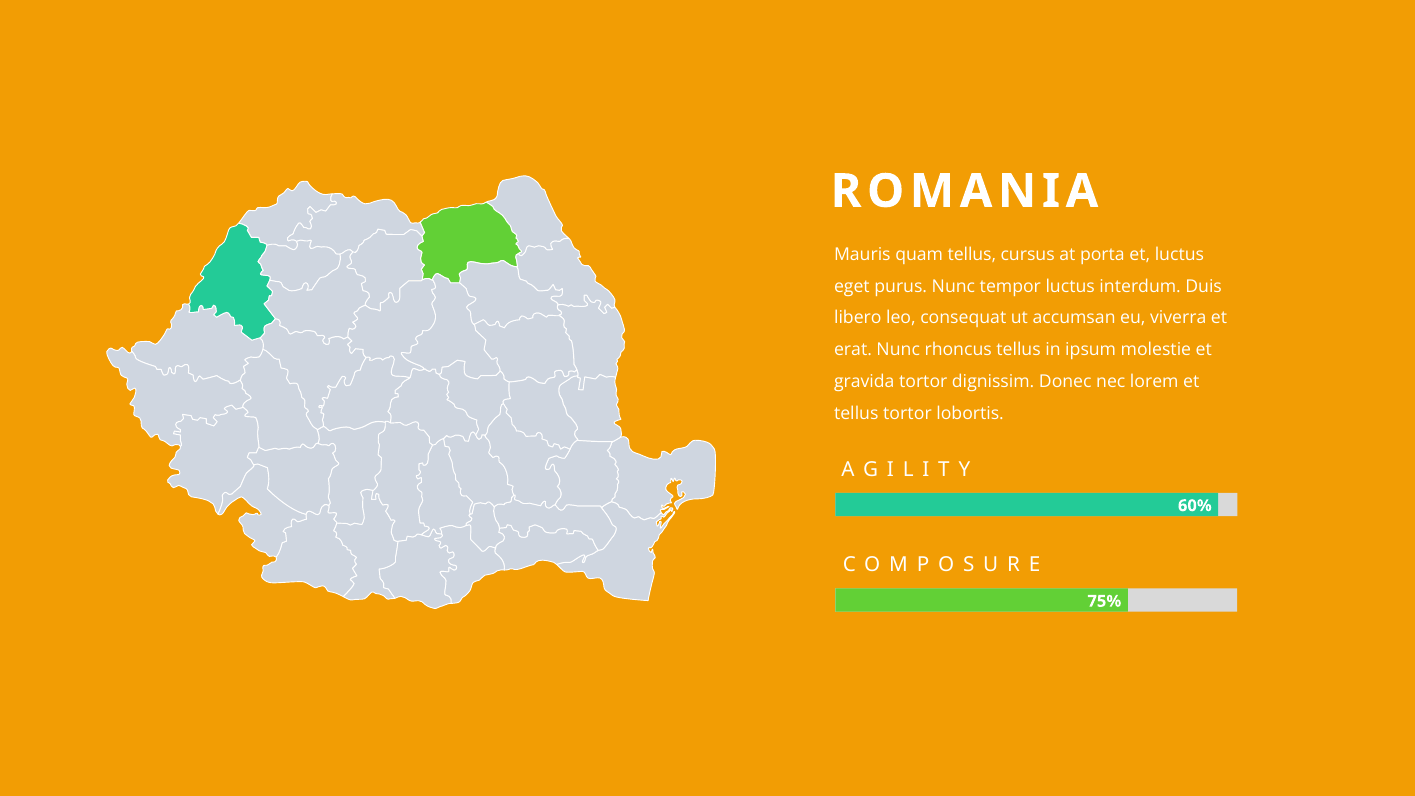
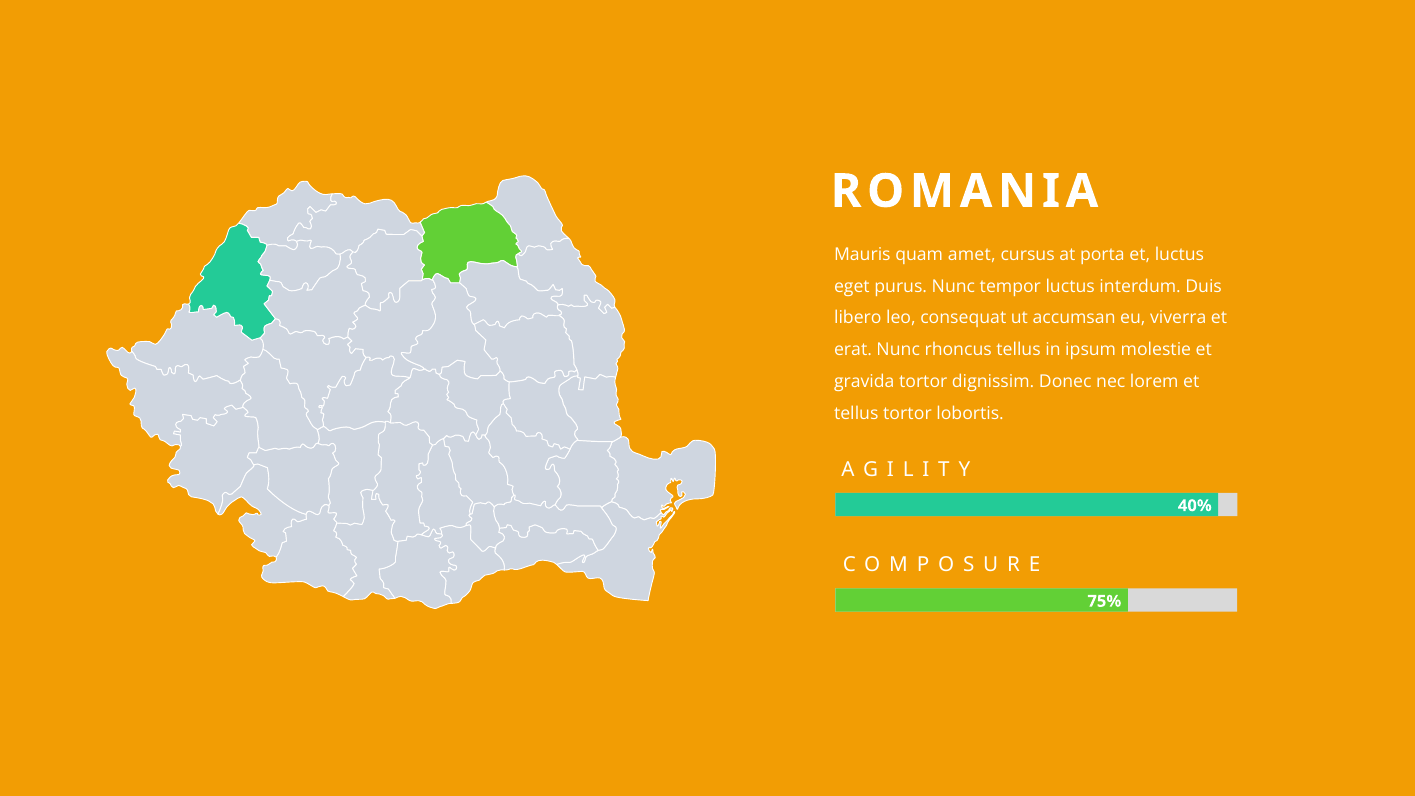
quam tellus: tellus -> amet (972, 254)
60%: 60% -> 40% (1195, 506)
